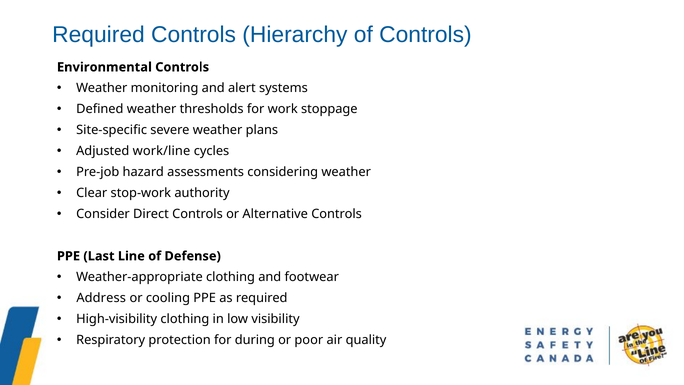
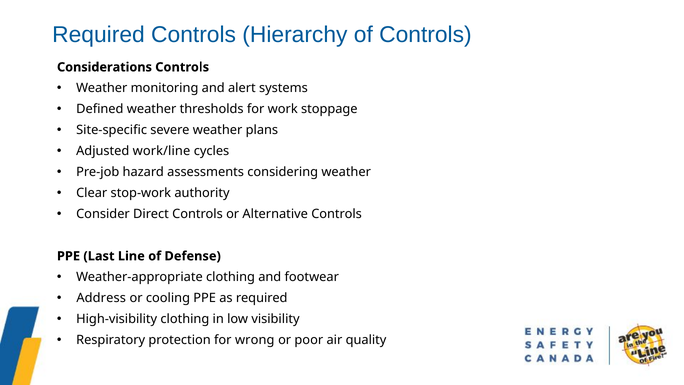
Environmental: Environmental -> Considerations (104, 67)
during: during -> wrong (255, 340)
